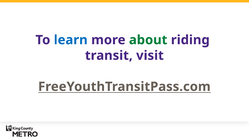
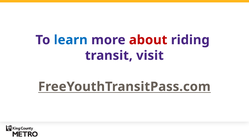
about colour: green -> red (148, 40)
